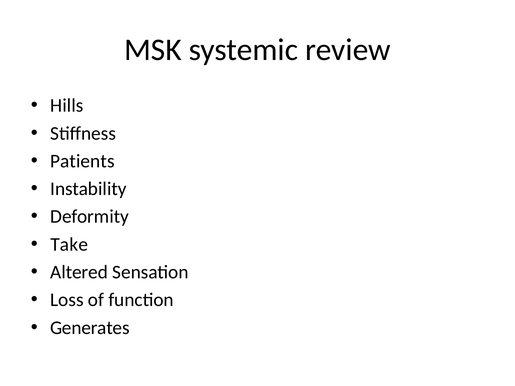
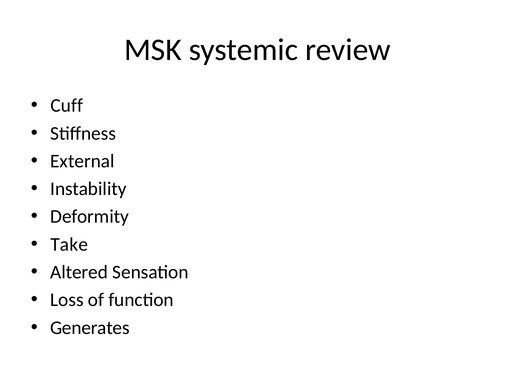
Hills: Hills -> Cuff (67, 106)
Patients: Patients -> External (82, 161)
